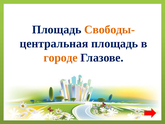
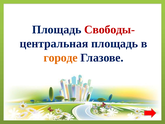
Свободы- colour: orange -> red (110, 29)
